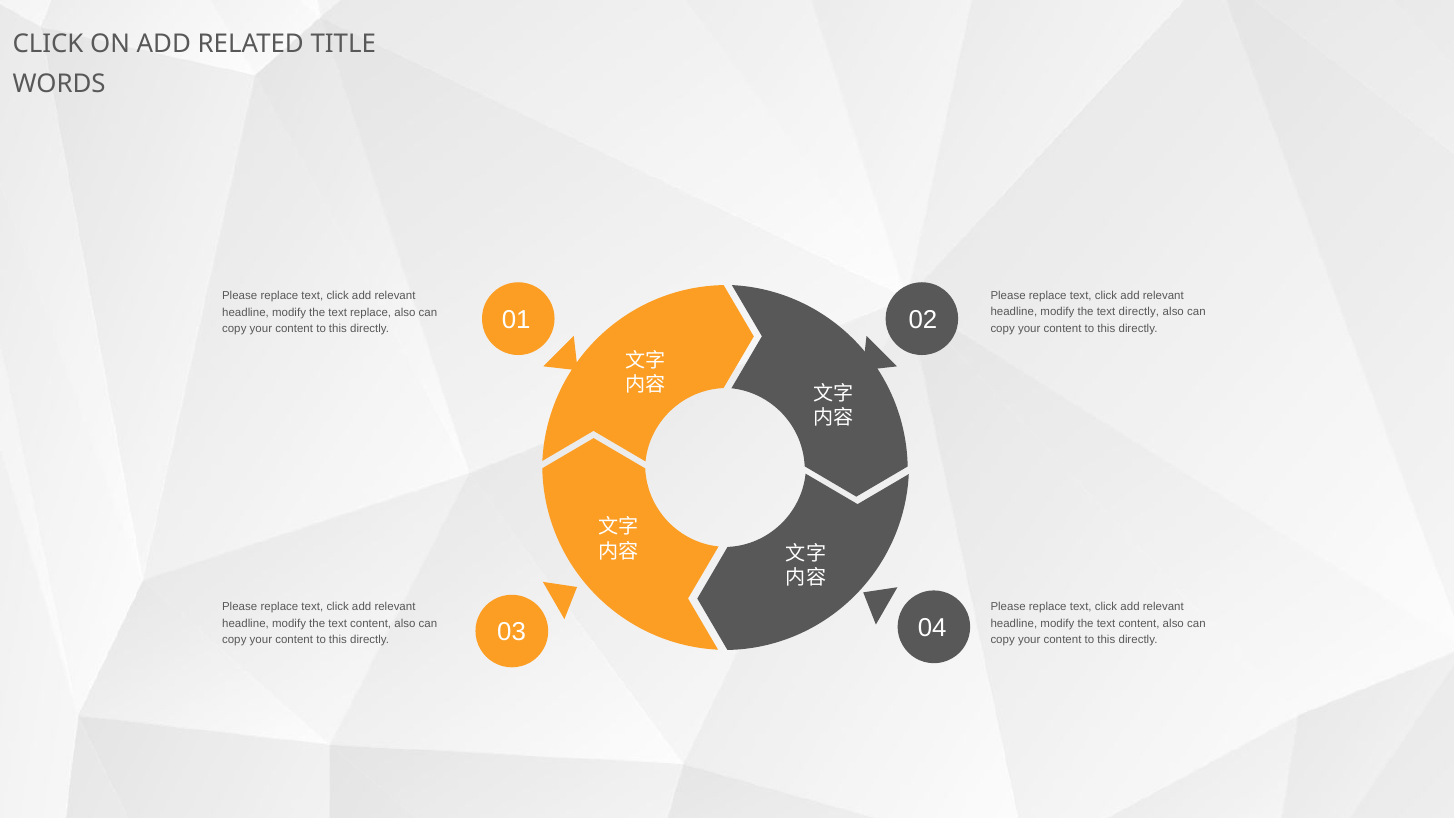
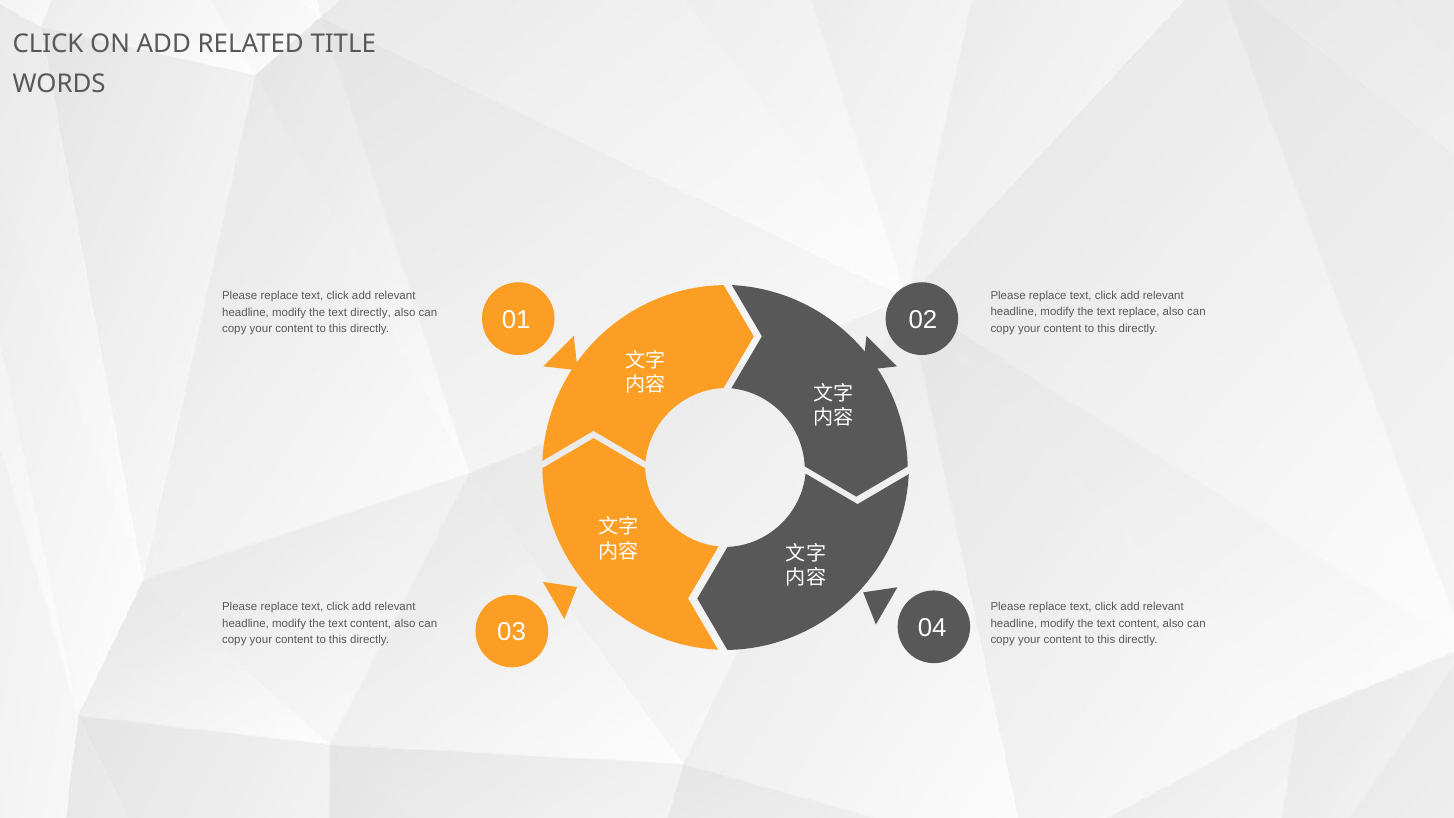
text directly: directly -> replace (1139, 312)
text replace: replace -> directly (371, 312)
